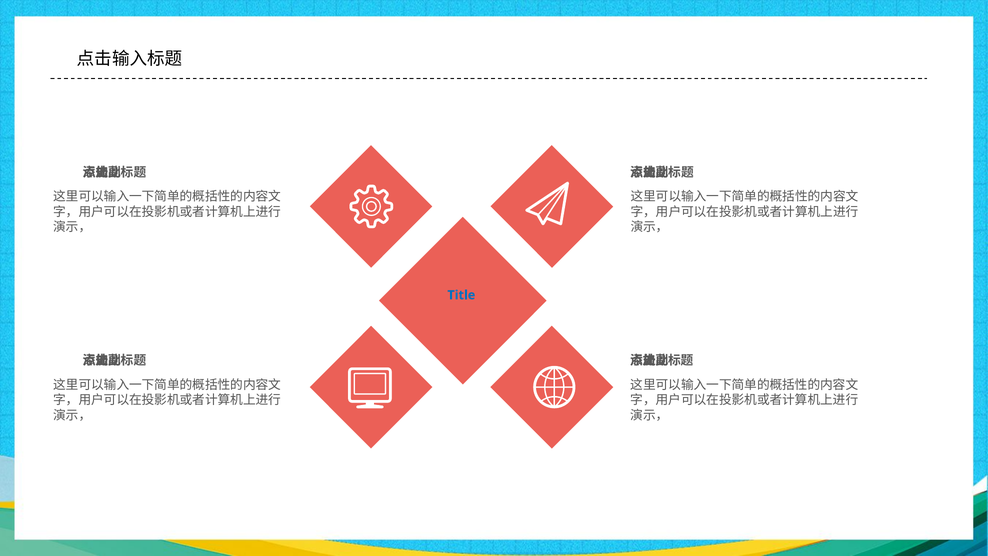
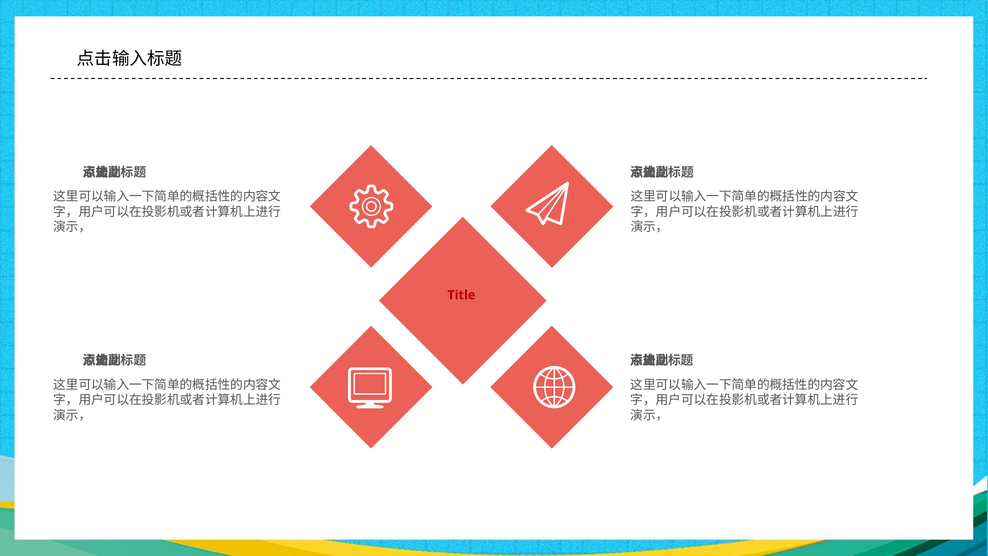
Title colour: blue -> red (461, 295)
